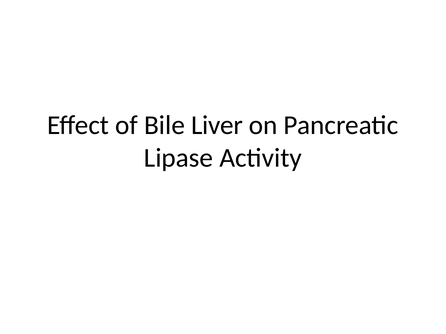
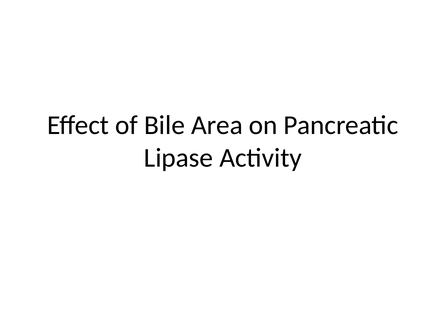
Liver: Liver -> Area (217, 125)
